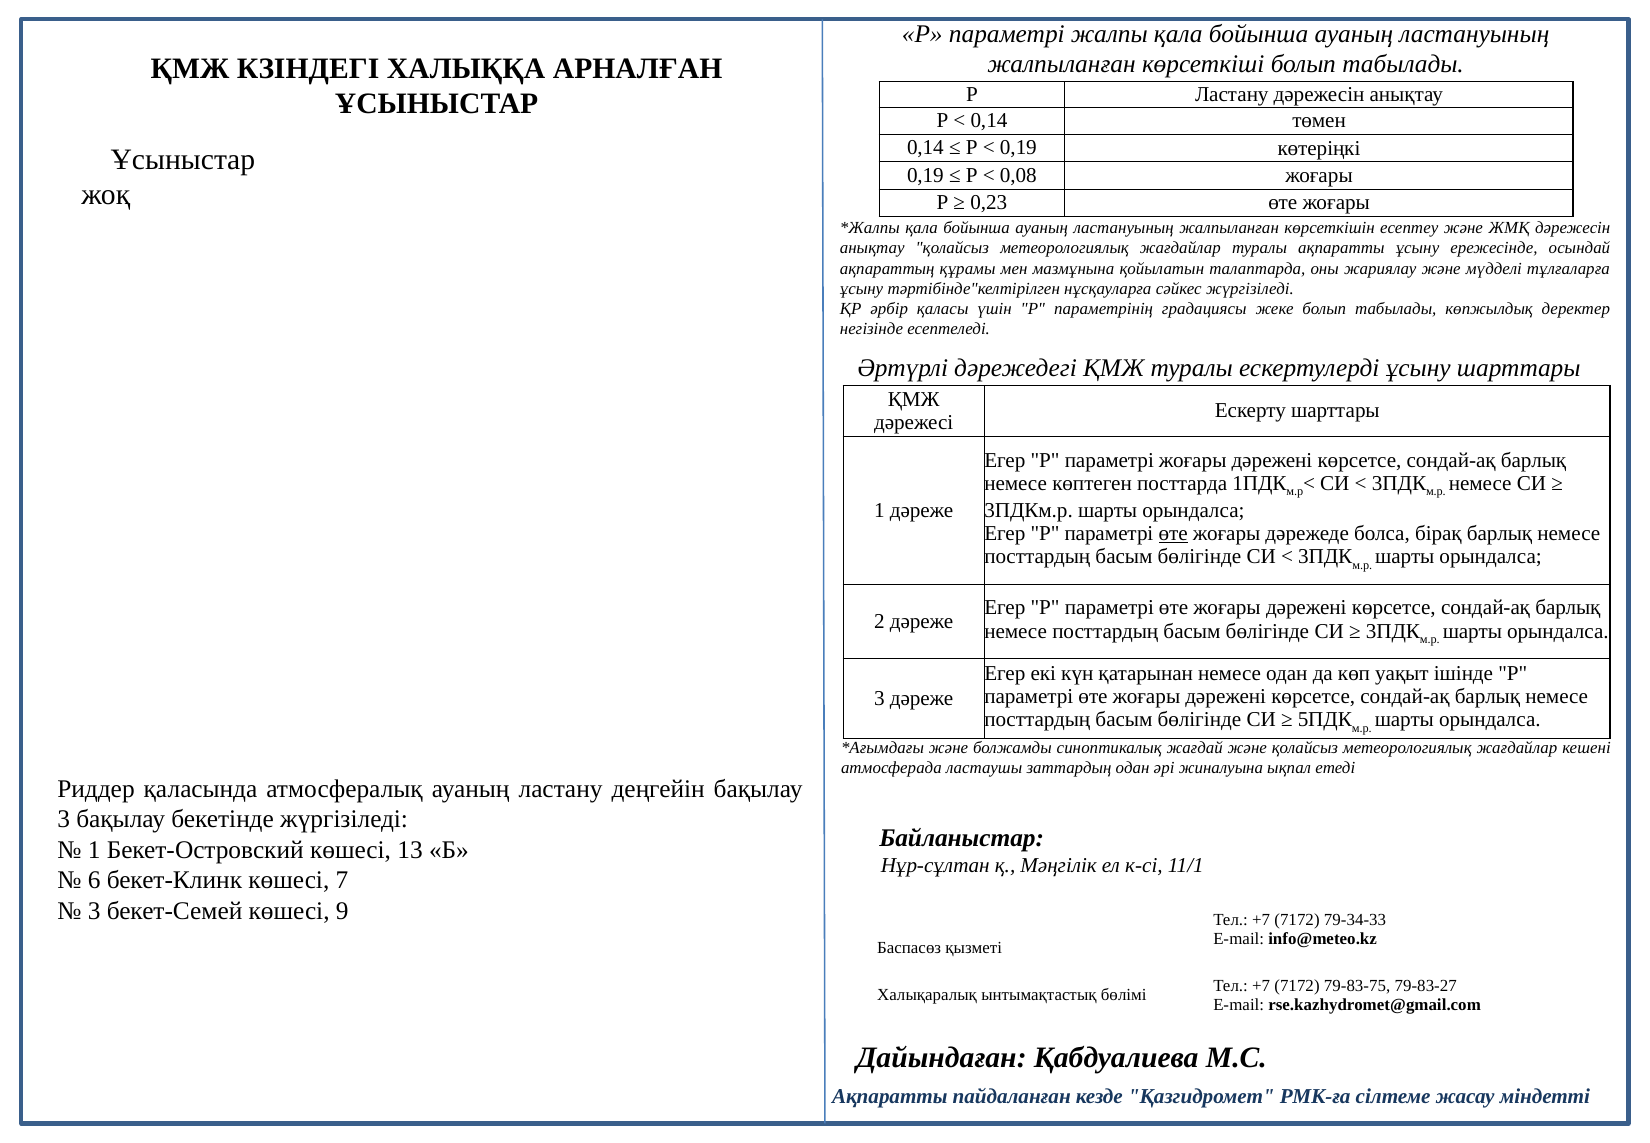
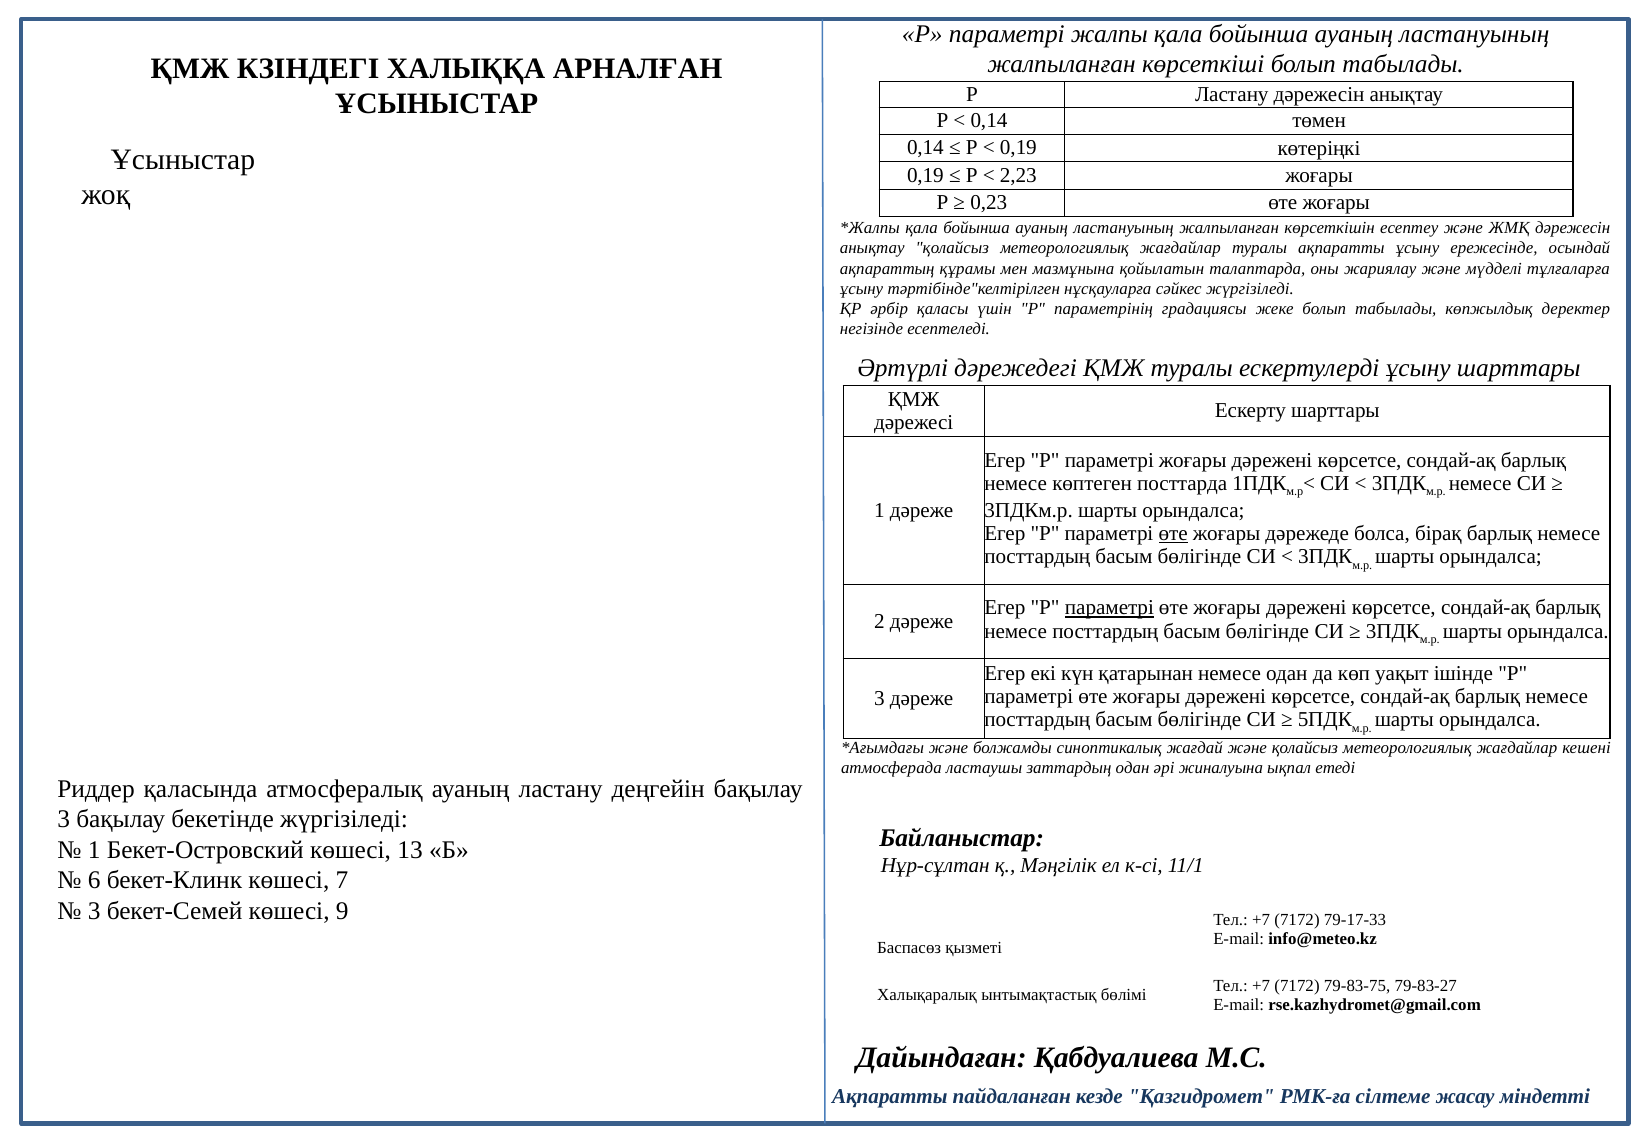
0,08: 0,08 -> 2,23 (1018, 175)
параметрі underline: none -> present (1109, 608)
79-34-33: 79-34-33 -> 79-17-33 (1355, 919)
